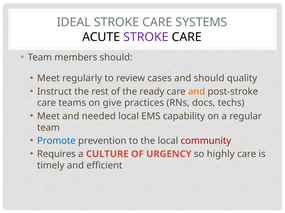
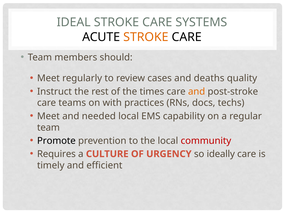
STROKE colour: purple -> orange (146, 37)
and should: should -> deaths (209, 79)
ready: ready -> times (152, 92)
give: give -> with (112, 103)
Promote colour: blue -> black (56, 141)
highly: highly -> ideally (221, 155)
